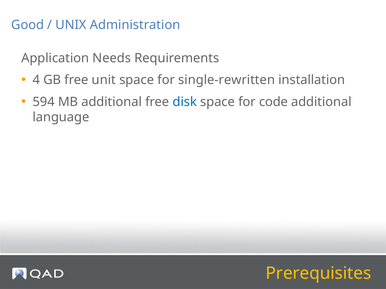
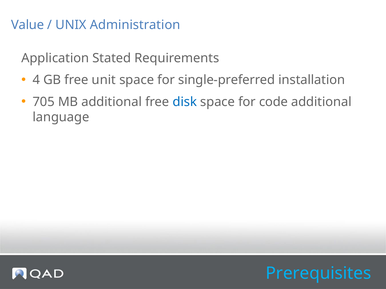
Good: Good -> Value (28, 25)
Needs: Needs -> Stated (112, 58)
single-rewritten: single-rewritten -> single-preferred (227, 80)
594: 594 -> 705 (44, 102)
Prerequisites colour: yellow -> light blue (318, 274)
